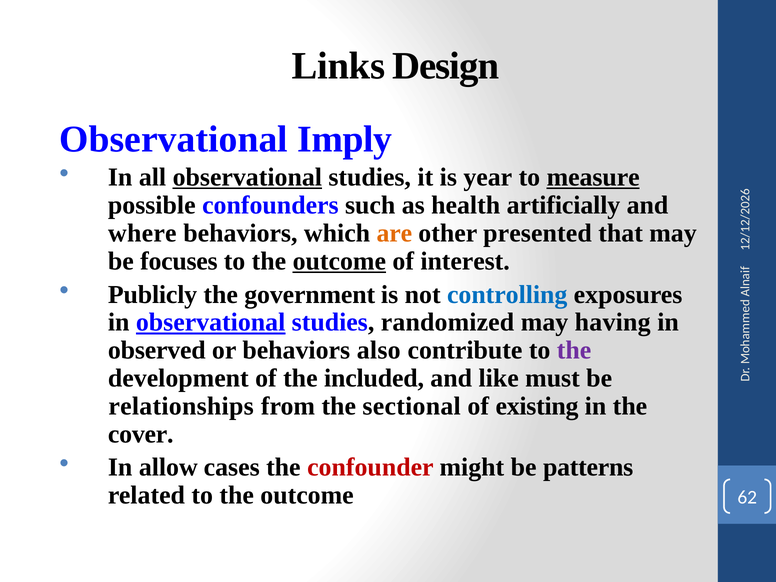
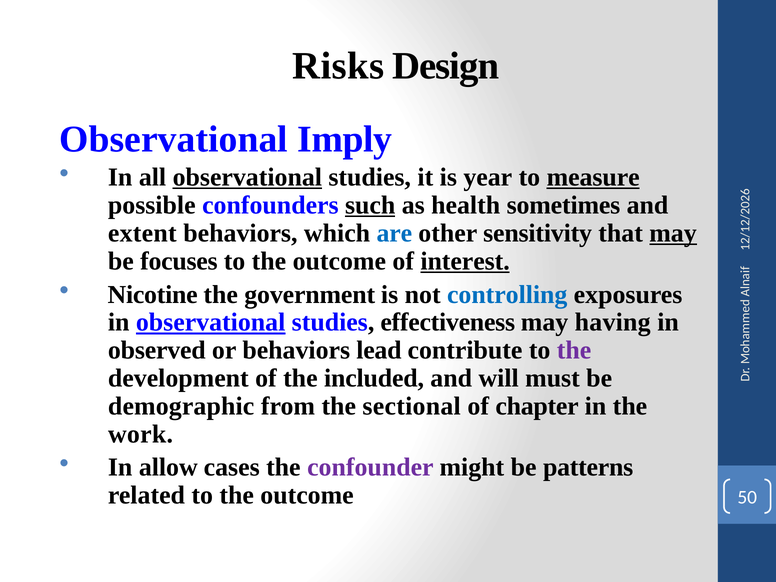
Links: Links -> Risks (338, 66)
such underline: none -> present (370, 205)
artificially: artificially -> sometimes (563, 205)
where: where -> extent (142, 233)
are colour: orange -> blue (394, 233)
presented: presented -> sensitivity (538, 233)
may underline: none -> present (673, 233)
outcome underline: present -> none (339, 261)
interest underline: none -> present (465, 261)
Publicly: Publicly -> Nicotine (153, 294)
randomized: randomized -> effectiveness (448, 322)
also: also -> lead (379, 350)
like: like -> will (499, 378)
relationships: relationships -> demographic (181, 406)
existing: existing -> chapter (537, 406)
cover: cover -> work (141, 434)
confounder colour: red -> purple (370, 467)
62: 62 -> 50 (747, 497)
